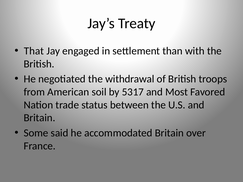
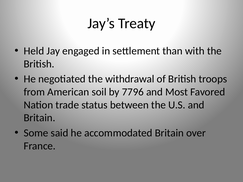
That: That -> Held (34, 51)
5317: 5317 -> 7796 (133, 92)
